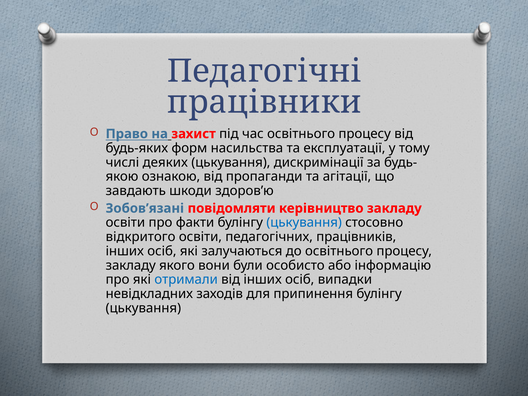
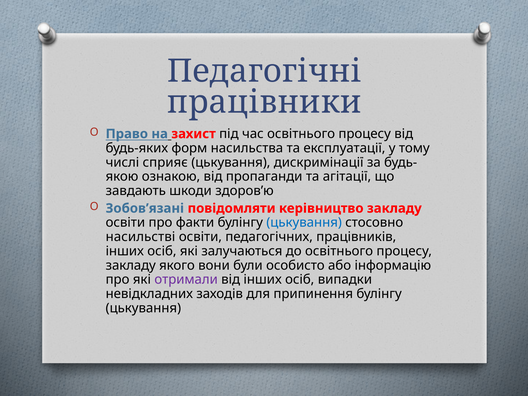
деяких: деяких -> сприяє (165, 162)
відкритого: відкритого -> насильстві (140, 237)
отримали colour: blue -> purple (186, 280)
